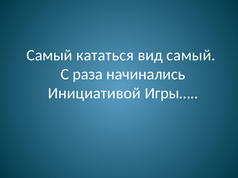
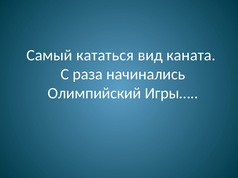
вид самый: самый -> каната (191, 55)
Инициативой: Инициативой -> Олимпийский (94, 94)
